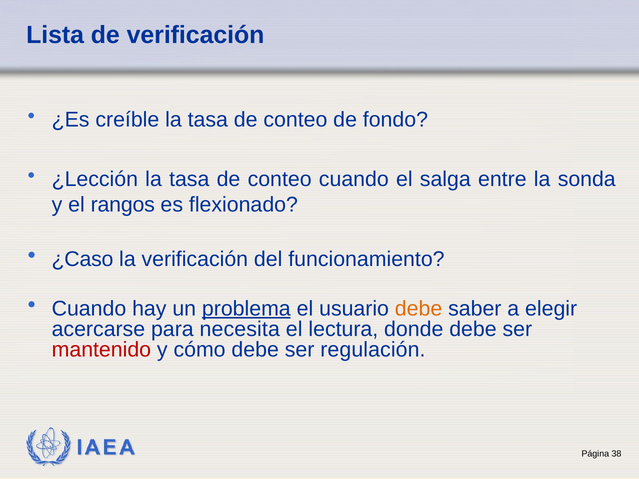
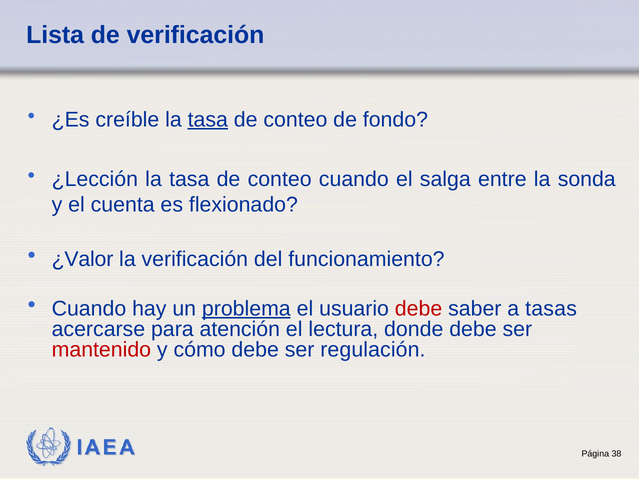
tasa underline: none -> present (208, 120)
rangos: rangos -> cuenta (123, 205)
¿Caso: ¿Caso -> ¿Valor (83, 259)
debe colour: orange -> red (419, 309)
elegir: elegir -> tasas (551, 309)
necesita: necesita -> atención (240, 329)
